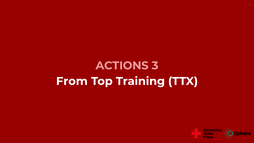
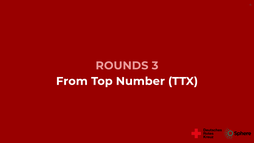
ACTIONS: ACTIONS -> ROUNDS (122, 66)
Training: Training -> Number (140, 81)
